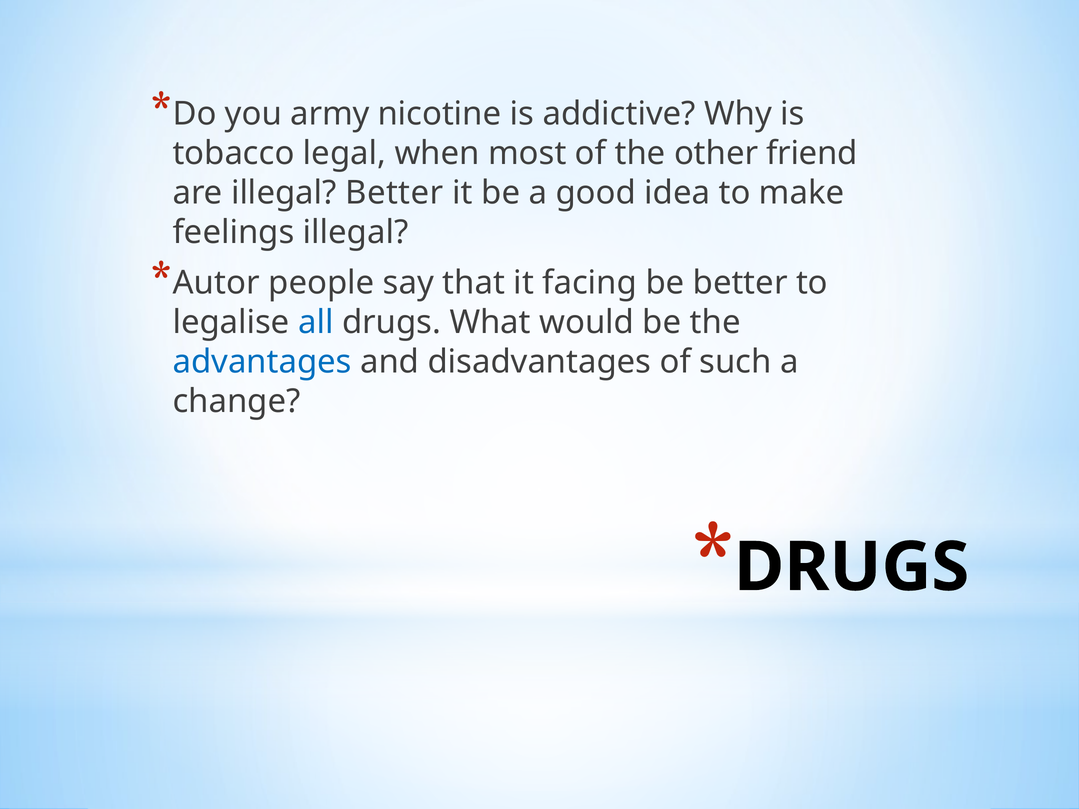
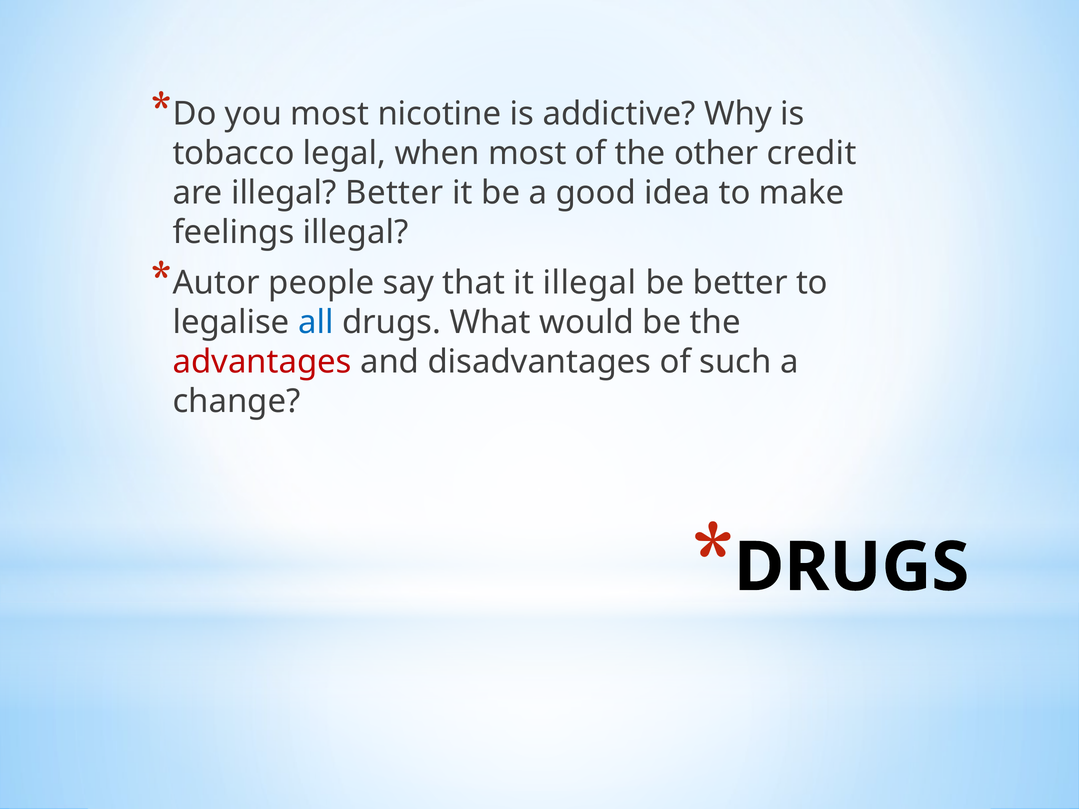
you army: army -> most (330, 114)
friend: friend -> credit (812, 153)
it facing: facing -> illegal (590, 283)
advantages colour: blue -> red (262, 362)
